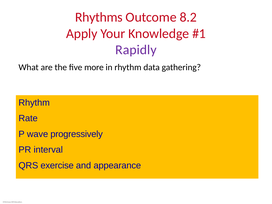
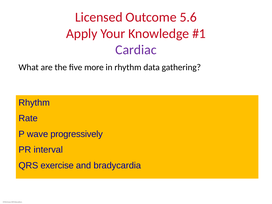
Rhythms: Rhythms -> Licensed (99, 17)
8.2: 8.2 -> 5.6 (188, 17)
Rapidly: Rapidly -> Cardiac (136, 50)
appearance: appearance -> bradycardia (117, 165)
